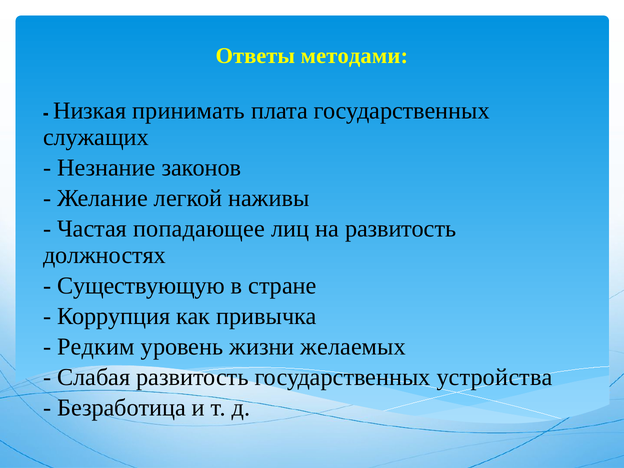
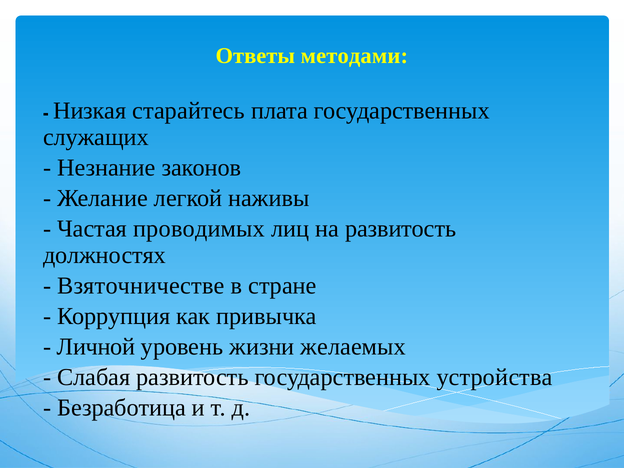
принимать: принимать -> старайтесь (189, 111)
попадающее: попадающее -> проводимых (199, 229)
Существующую: Существующую -> Взяточничестве (141, 286)
Редким: Редким -> Личной (96, 347)
